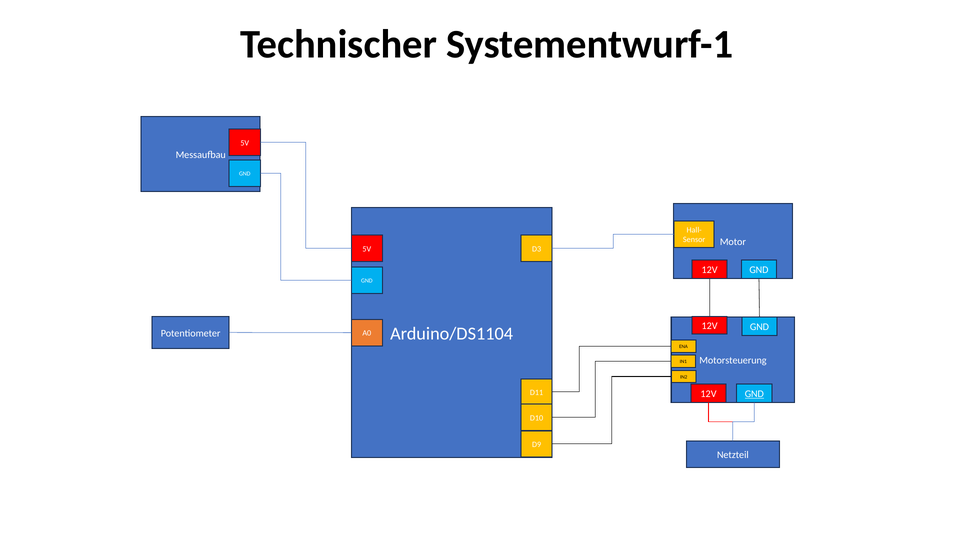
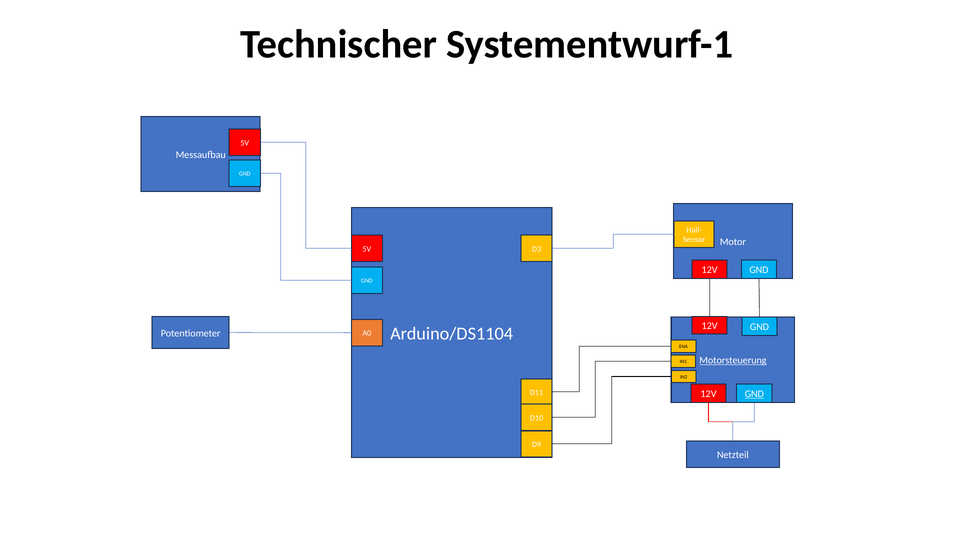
Motorsteuerung underline: none -> present (733, 360)
